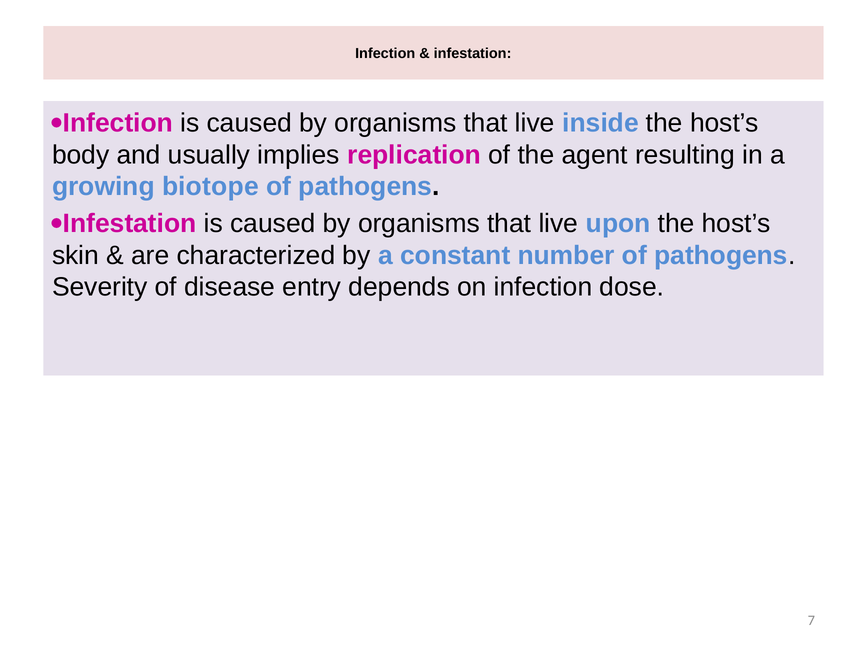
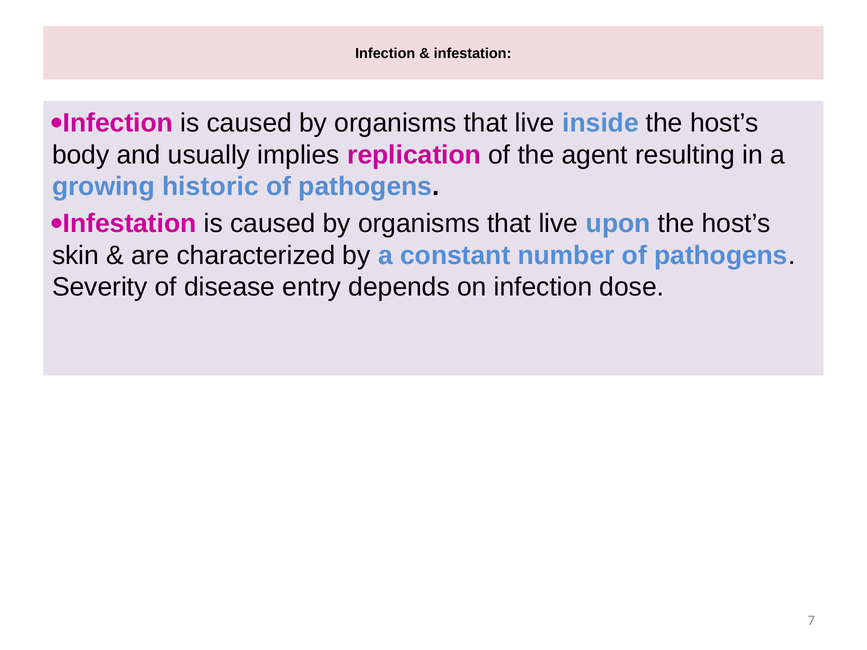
biotope: biotope -> historic (210, 187)
